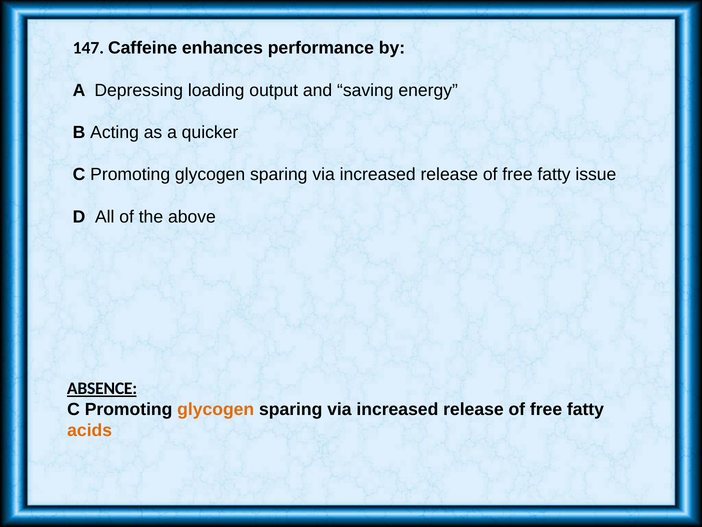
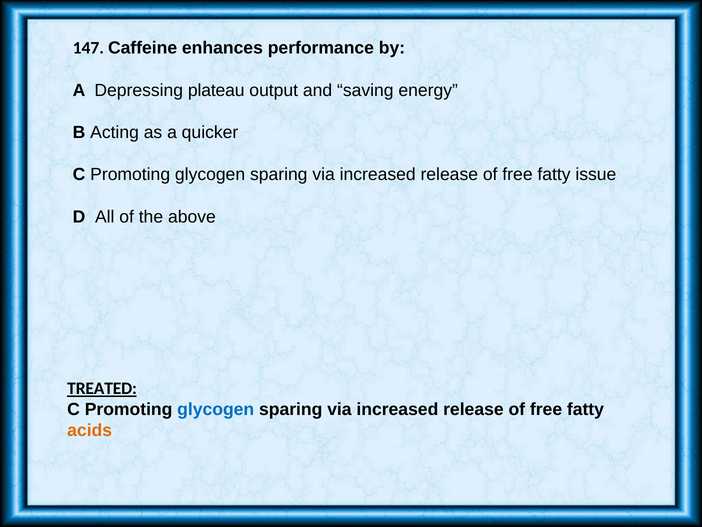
loading: loading -> plateau (216, 90)
ABSENCE: ABSENCE -> TREATED (102, 388)
glycogen colour: orange -> blue (216, 409)
